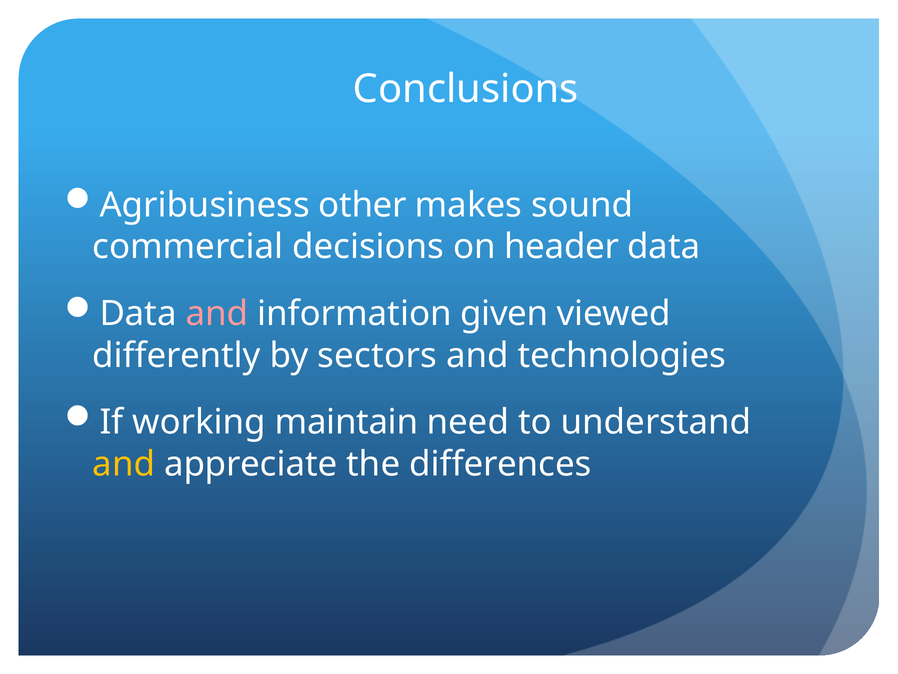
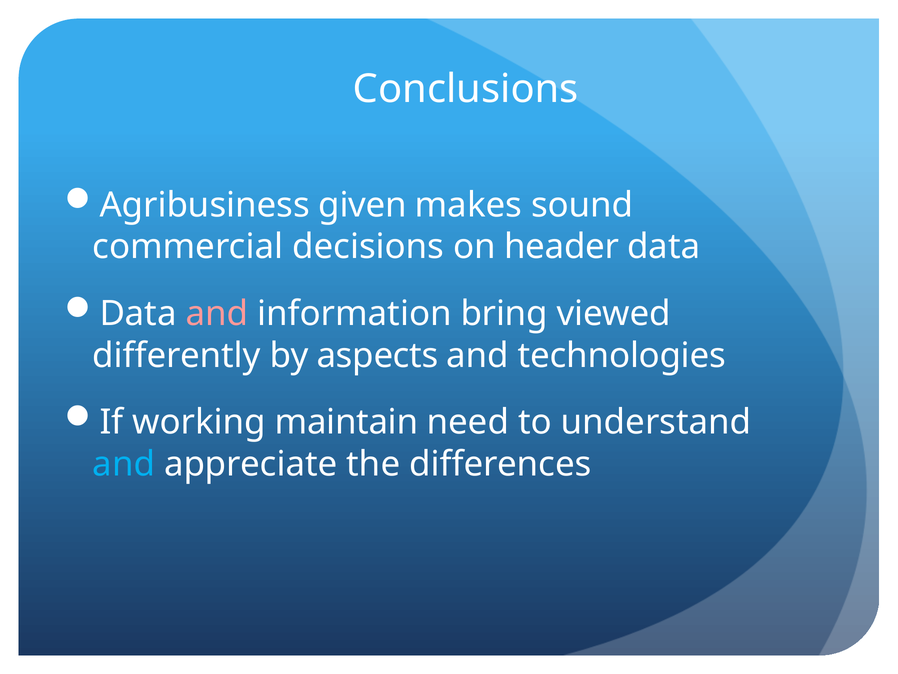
other: other -> given (363, 205)
given: given -> bring (504, 313)
sectors: sectors -> aspects (378, 355)
and colour: yellow -> light blue (124, 464)
